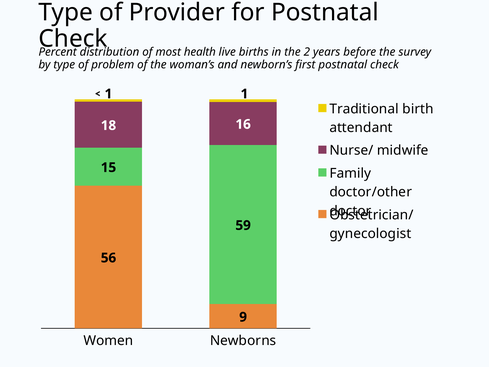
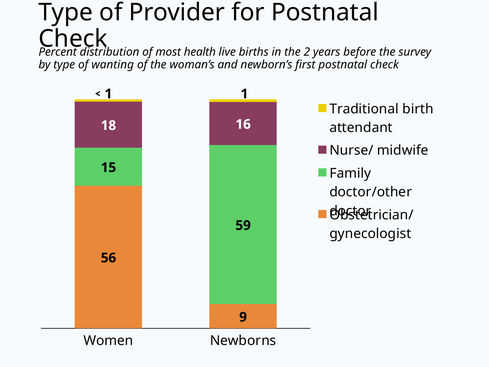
problem: problem -> wanting (113, 65)
